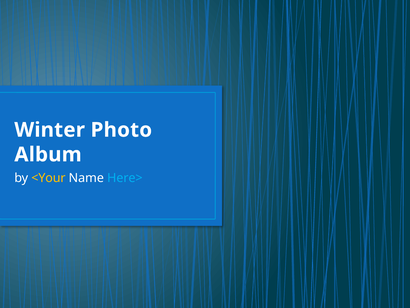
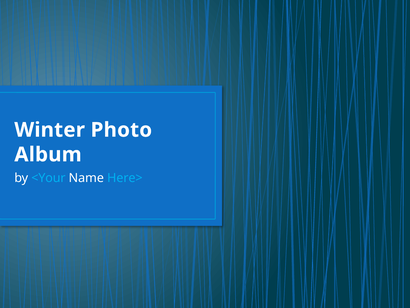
<Your colour: yellow -> light blue (48, 178)
